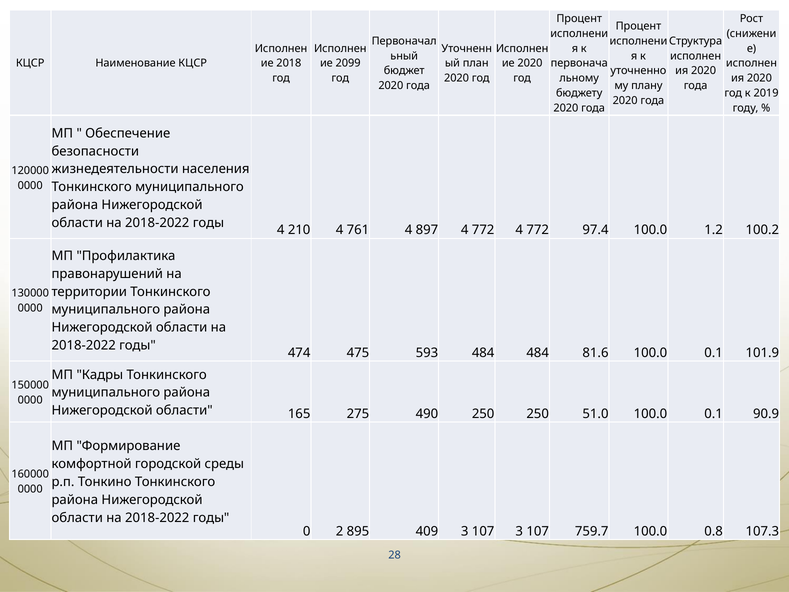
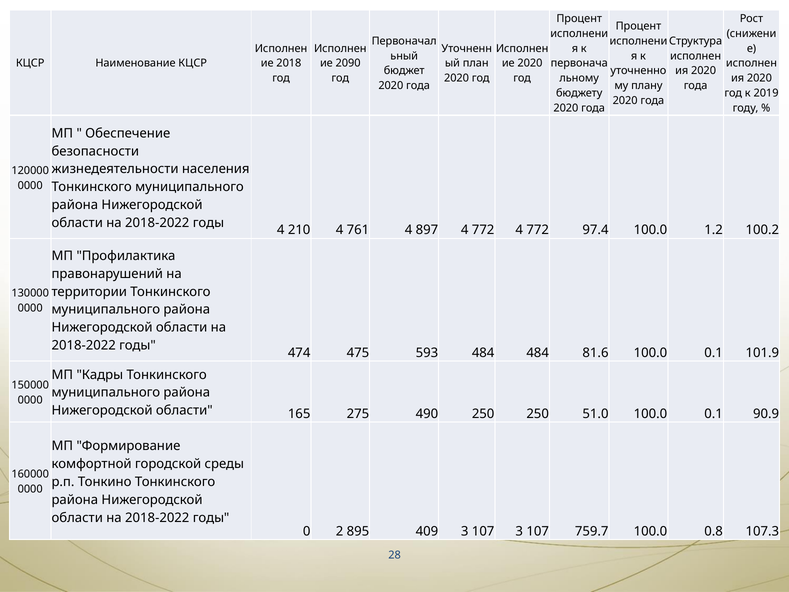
2099: 2099 -> 2090 (348, 63)
